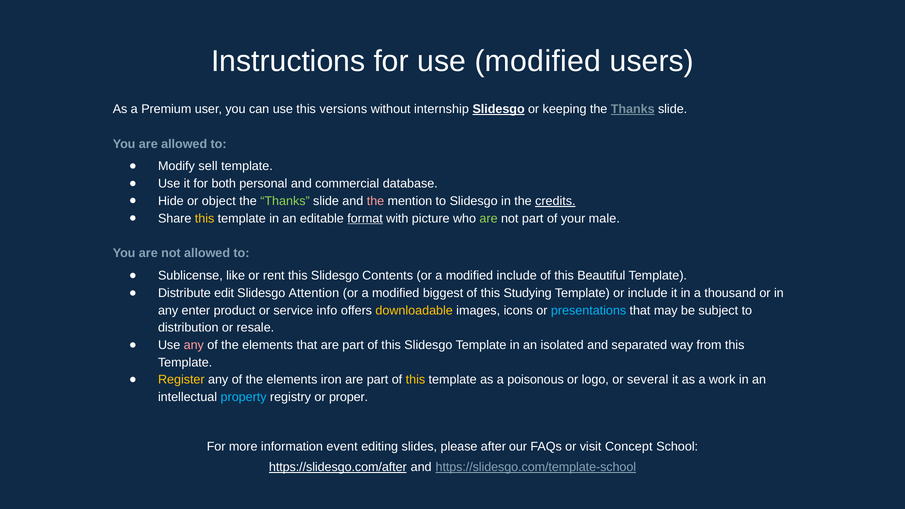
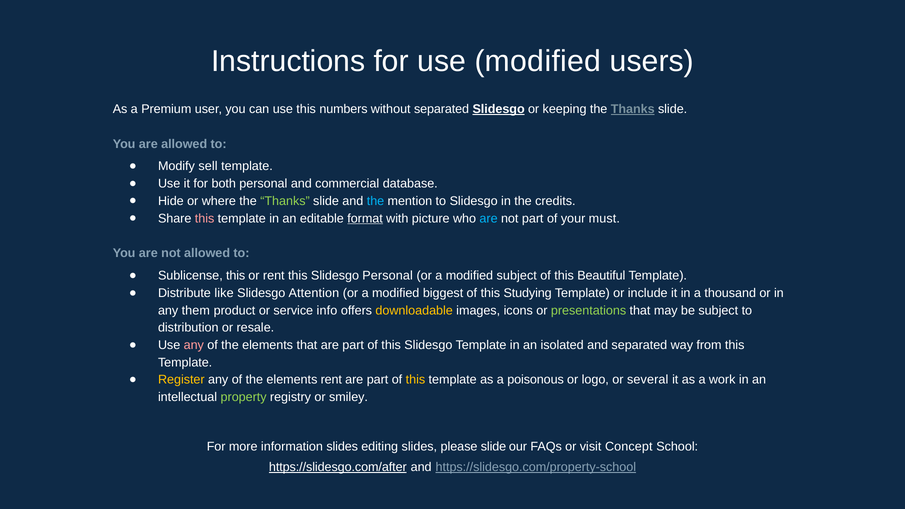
versions: versions -> numbers (343, 109)
without internship: internship -> separated (442, 109)
object: object -> where (219, 201)
the colour: pink -> light blue (376, 201)
credits underline: present -> none (555, 201)
this colour: yellow -> pink (205, 218)
are colour: light green -> light blue (489, 218)
male: male -> must (604, 218)
Sublicense like: like -> this (236, 276)
Slidesgo Contents: Contents -> Personal (388, 276)
modified include: include -> subject (517, 276)
edit: edit -> like (224, 293)
enter: enter -> them (196, 310)
presentations colour: light blue -> light green (589, 310)
elements iron: iron -> rent (331, 380)
property colour: light blue -> light green (244, 397)
proper: proper -> smiley (348, 397)
information event: event -> slides (342, 447)
please after: after -> slide (493, 447)
https://slidesgo.com/template-school: https://slidesgo.com/template-school -> https://slidesgo.com/property-school (536, 467)
